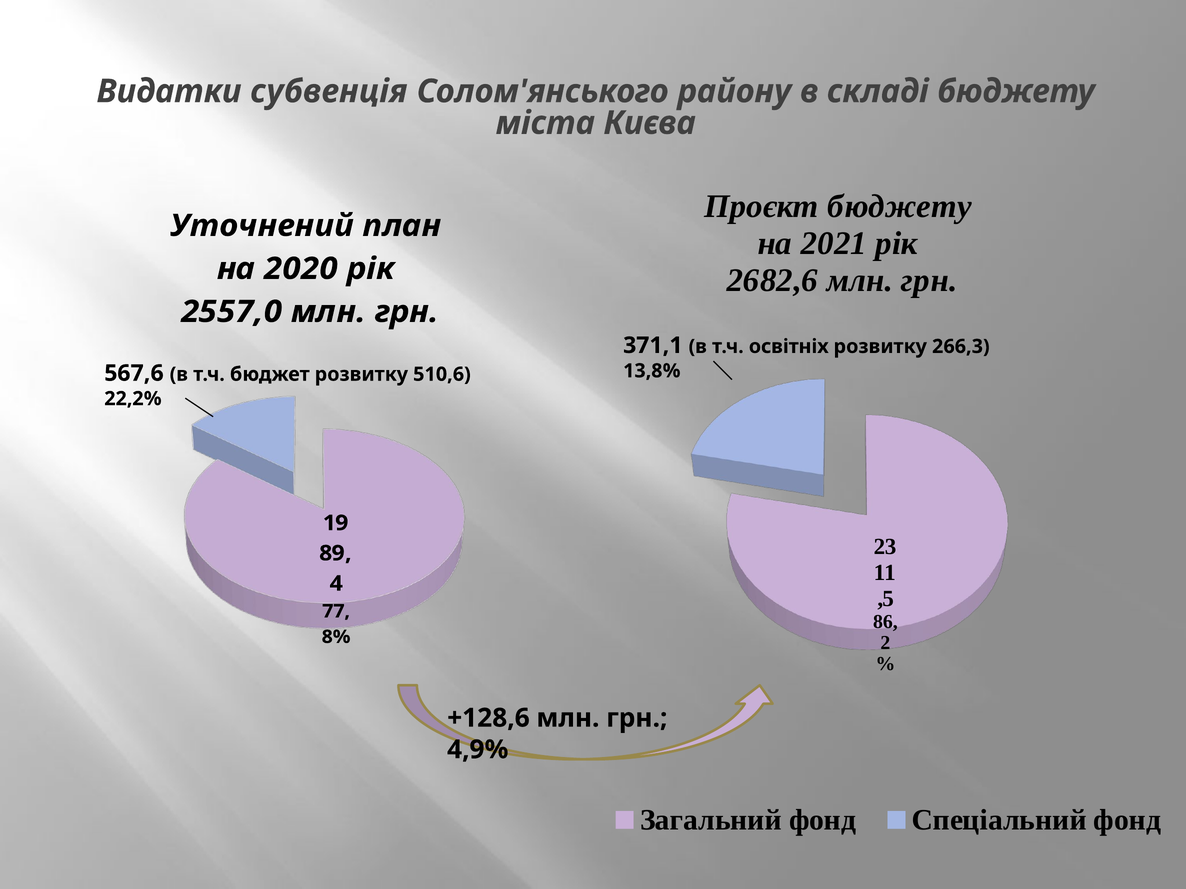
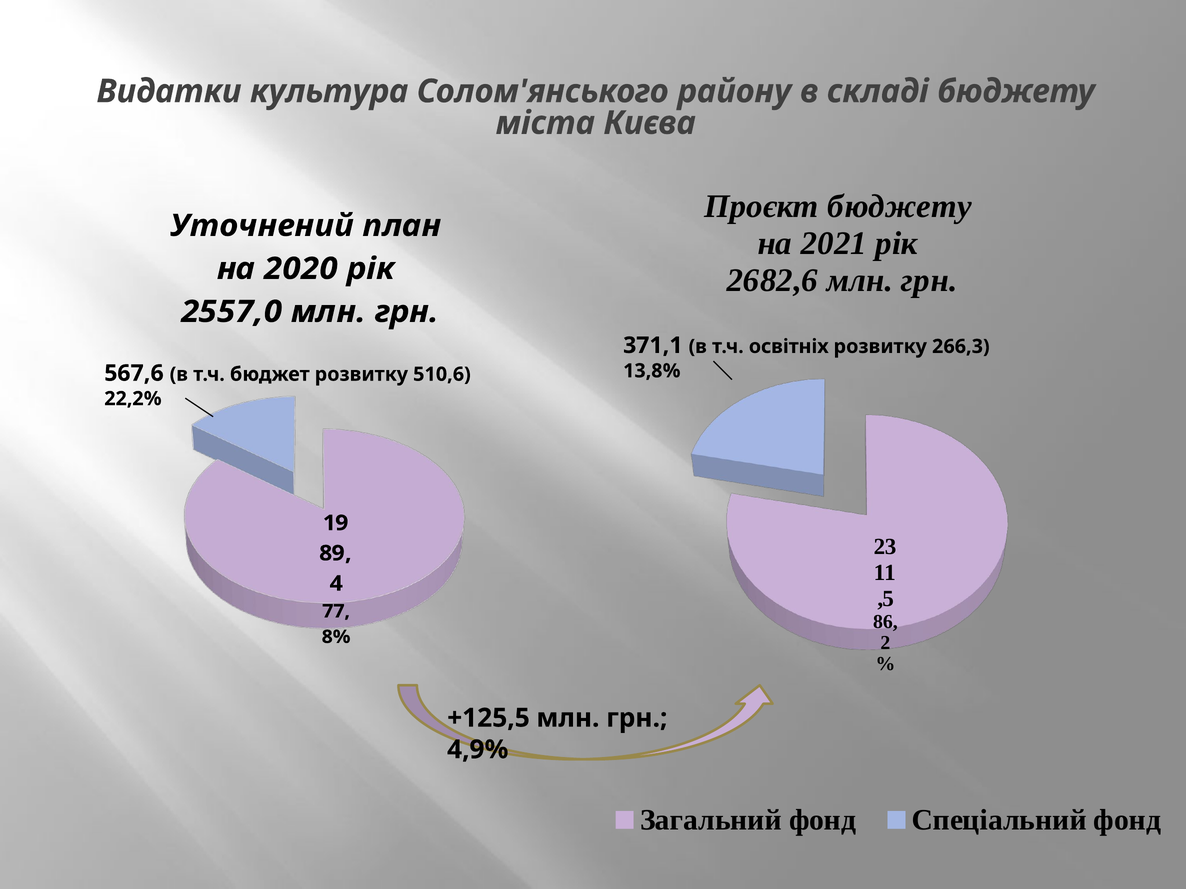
субвенція: субвенція -> культура (329, 91)
+128,6: +128,6 -> +125,5 (488, 718)
